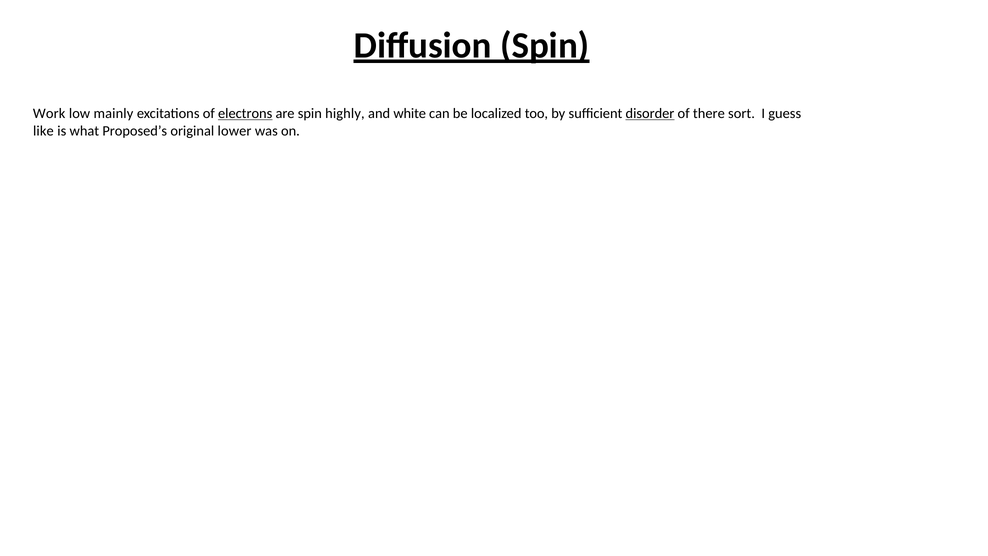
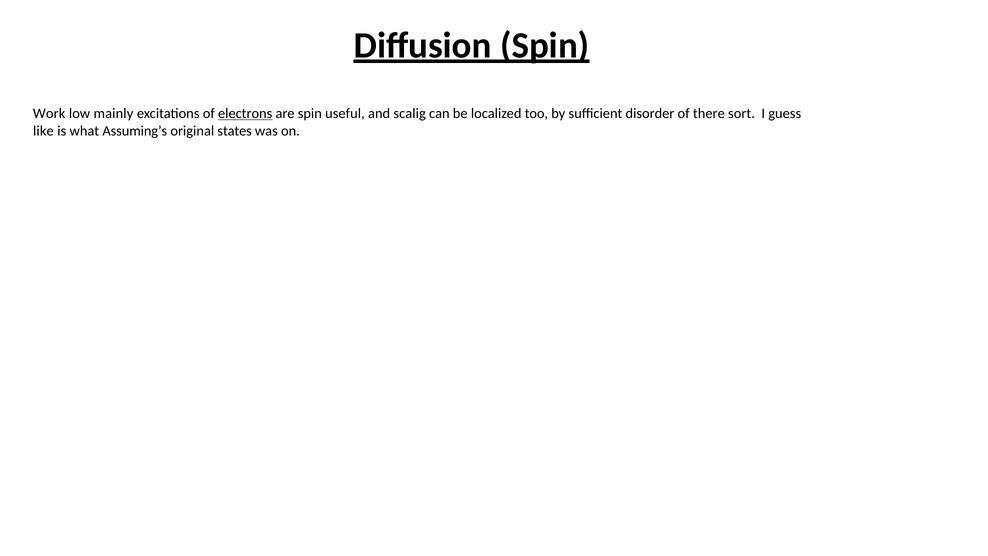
highly: highly -> useful (345, 114)
white: white -> scalig (410, 114)
disorder underline: present -> none (650, 114)
Proposed’s: Proposed’s -> Assuming’s (135, 131)
lower: lower -> states (235, 131)
